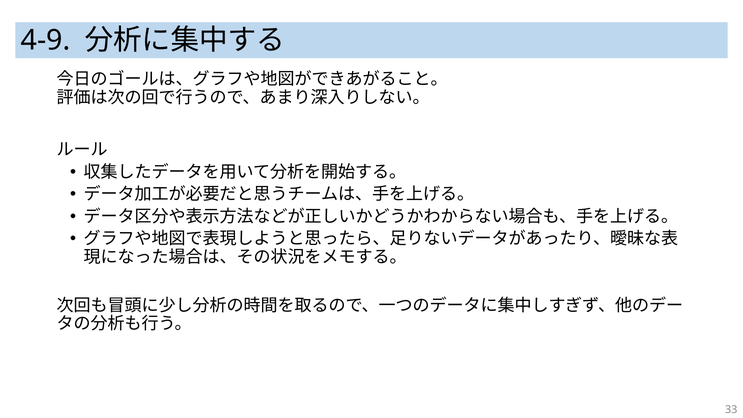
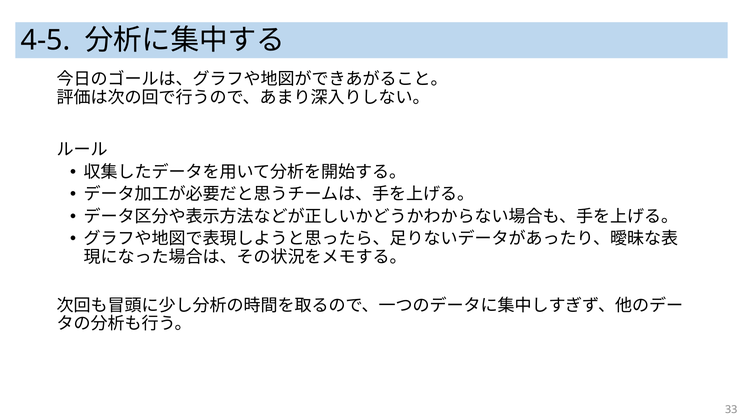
4-9: 4-9 -> 4-5 (46, 40)
